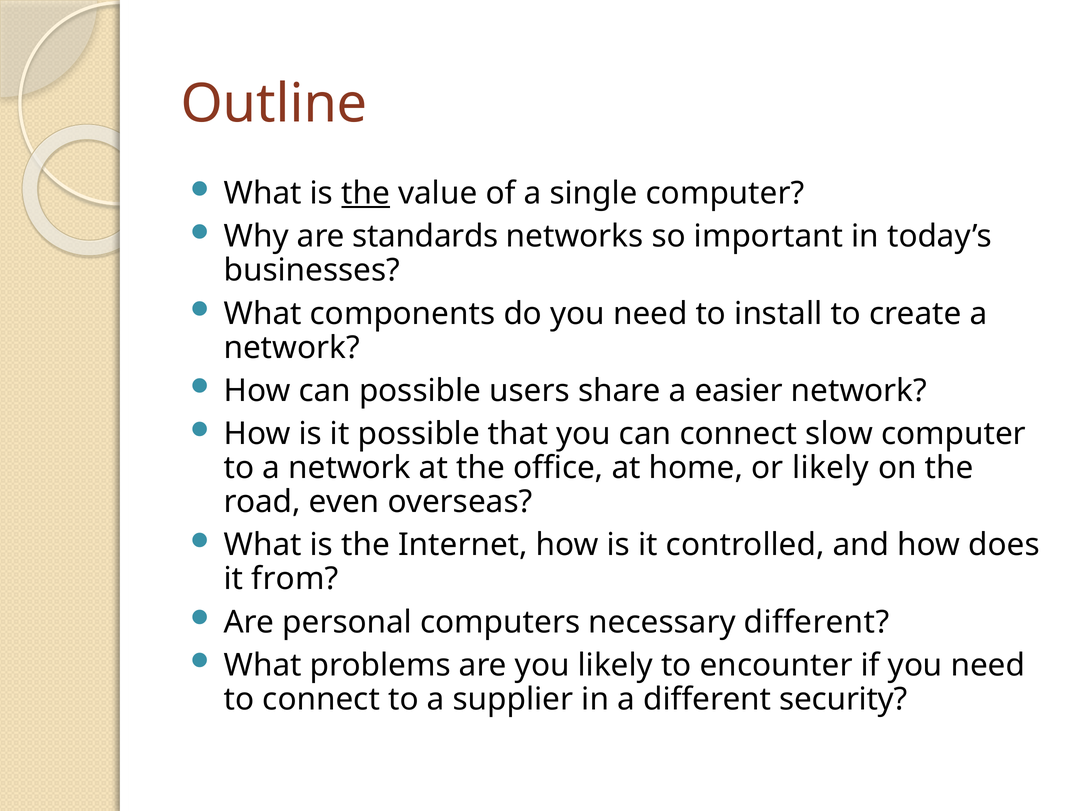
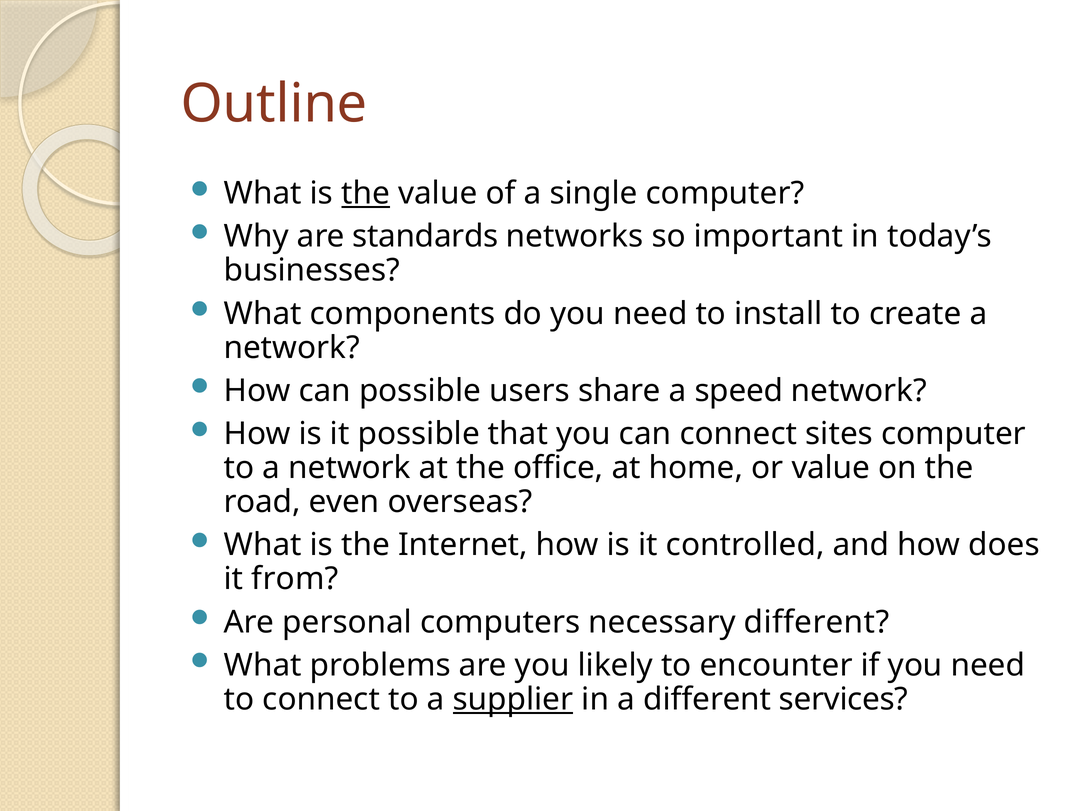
easier: easier -> speed (739, 391)
slow: slow -> sites (839, 434)
or likely: likely -> value (831, 468)
supplier underline: none -> present (513, 700)
security: security -> services (843, 700)
